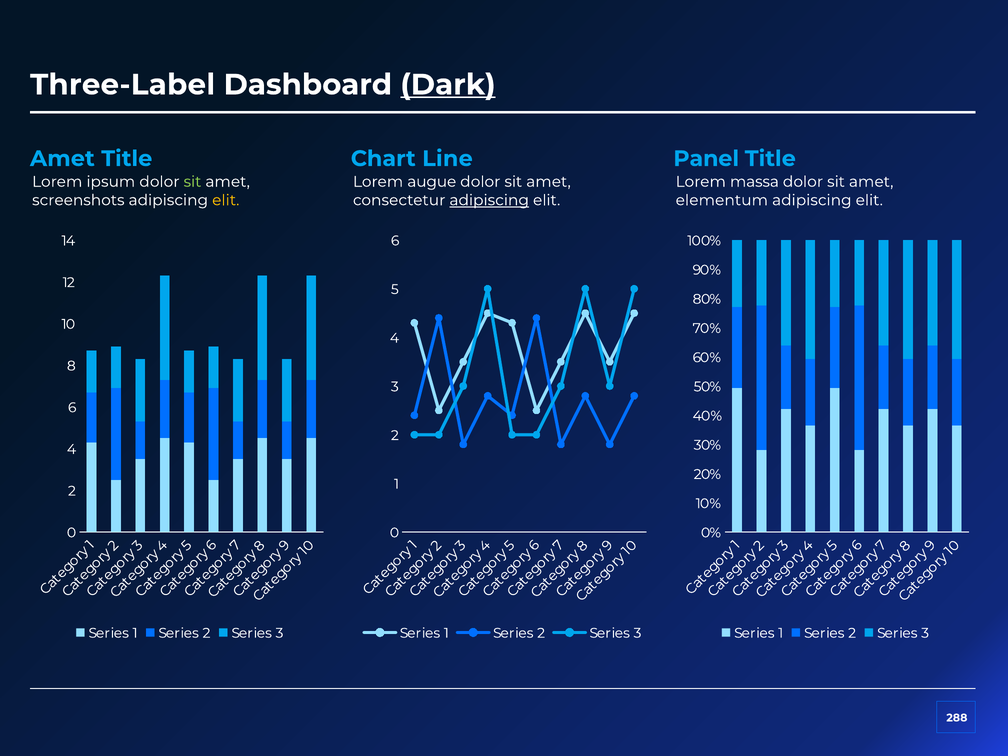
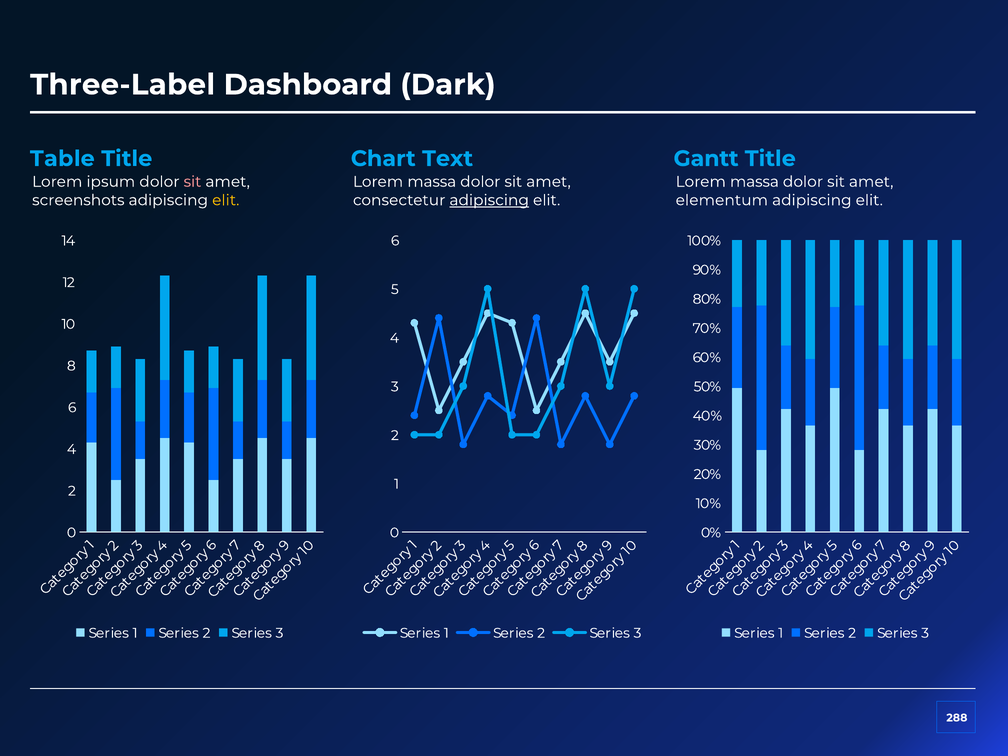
Dark underline: present -> none (448, 85)
Amet: Amet -> Table (62, 159)
Line: Line -> Text (448, 159)
Panel: Panel -> Gantt (706, 159)
sit colour: light green -> pink (192, 182)
augue: augue -> massa (432, 182)
